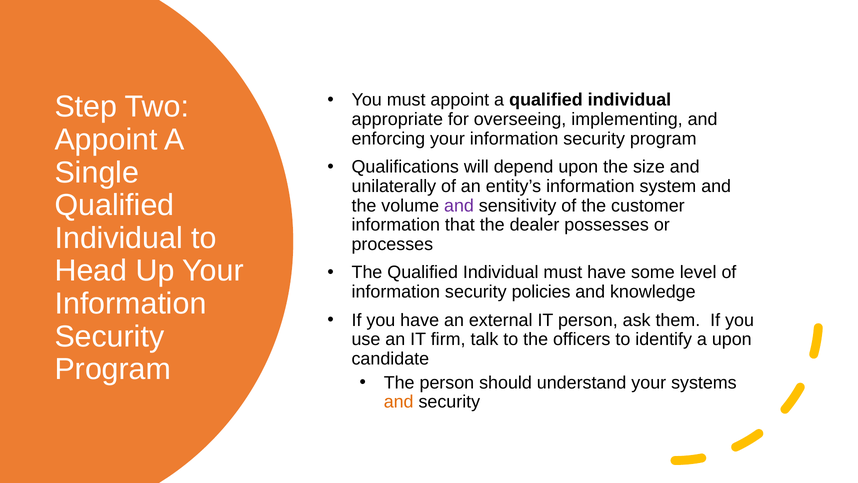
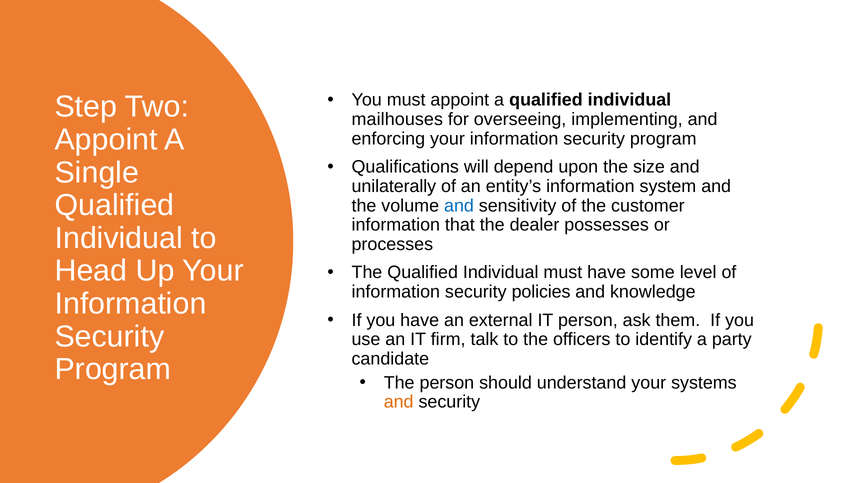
appropriate: appropriate -> mailhouses (397, 119)
and colour: purple -> blue (459, 205)
a upon: upon -> party (732, 339)
